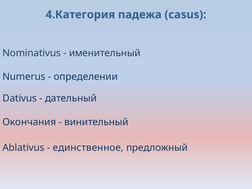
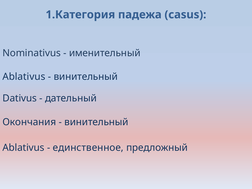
4.Категория: 4.Категория -> 1.Категория (80, 15)
Numerus: Numerus -> Ablativus (24, 77)
определении: определении -> винительный (86, 77)
